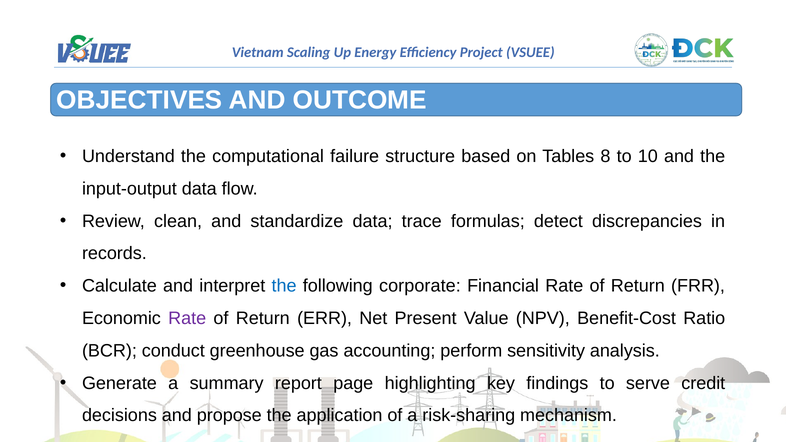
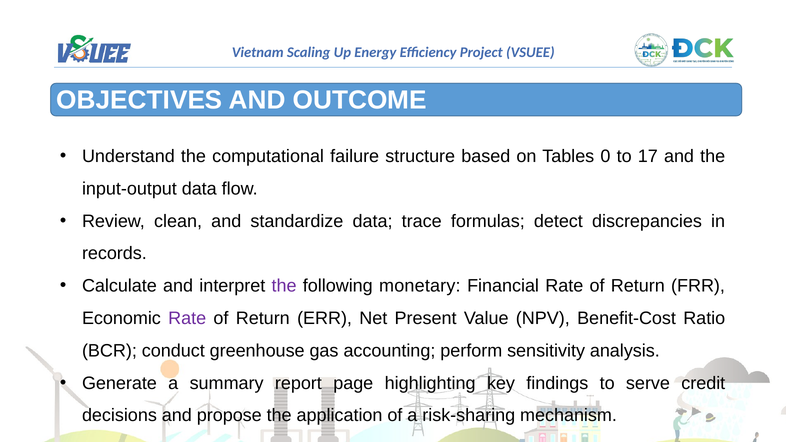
8: 8 -> 0 (605, 156)
10: 10 -> 17 (648, 156)
the colour: blue -> purple (284, 286)
corporate: corporate -> monetary (420, 286)
